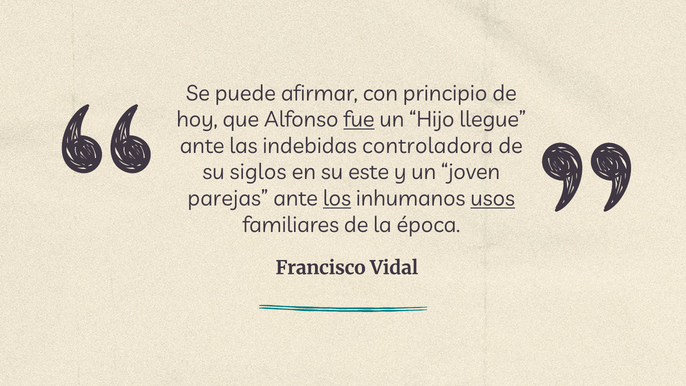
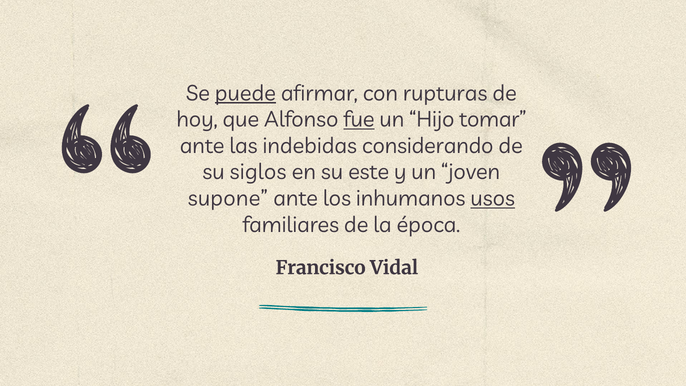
puede underline: none -> present (245, 93)
principio: principio -> rupturas (445, 93)
llegue: llegue -> tomar (493, 120)
controladora: controladora -> considerando (428, 146)
parejas: parejas -> supone (228, 198)
los underline: present -> none (337, 198)
